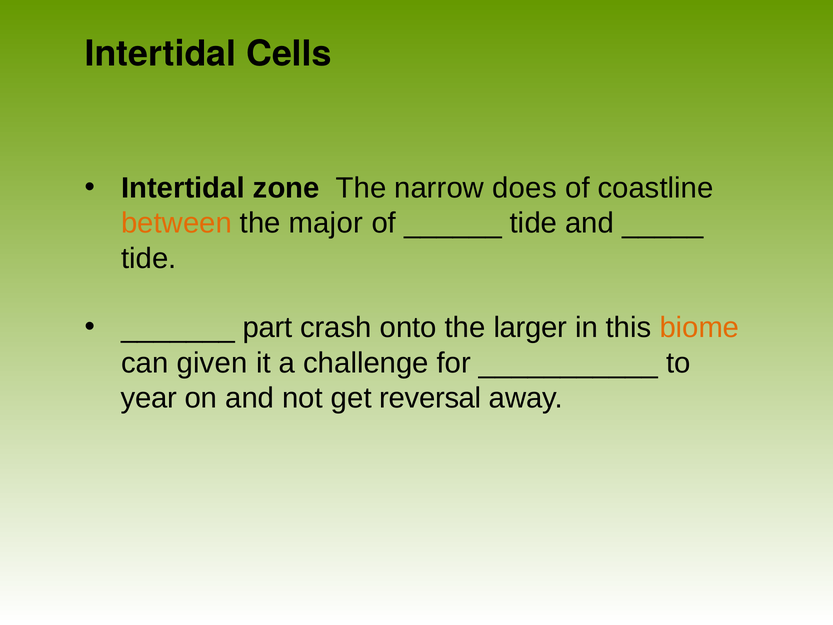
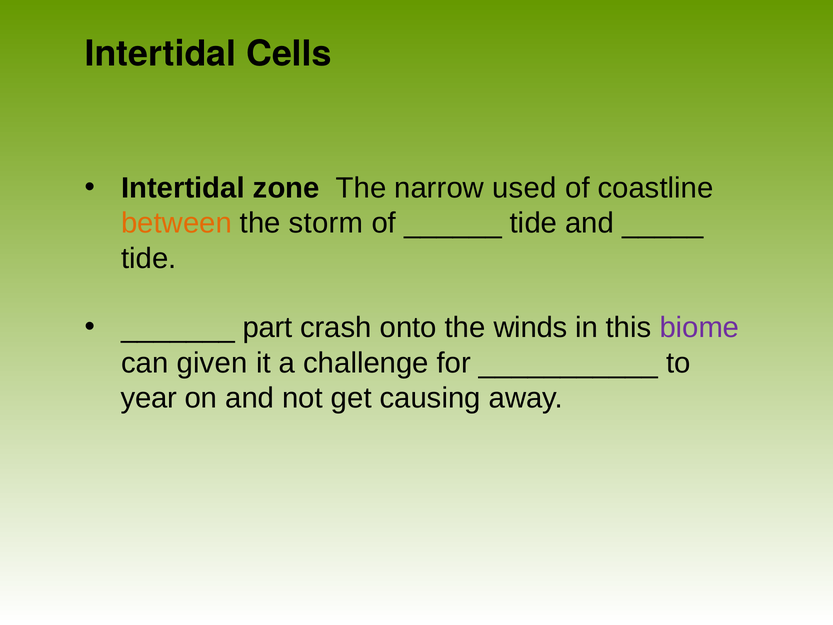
does: does -> used (524, 188)
major: major -> storm (326, 223)
larger: larger -> winds (530, 328)
biome colour: orange -> purple (699, 328)
reversal: reversal -> causing (430, 398)
